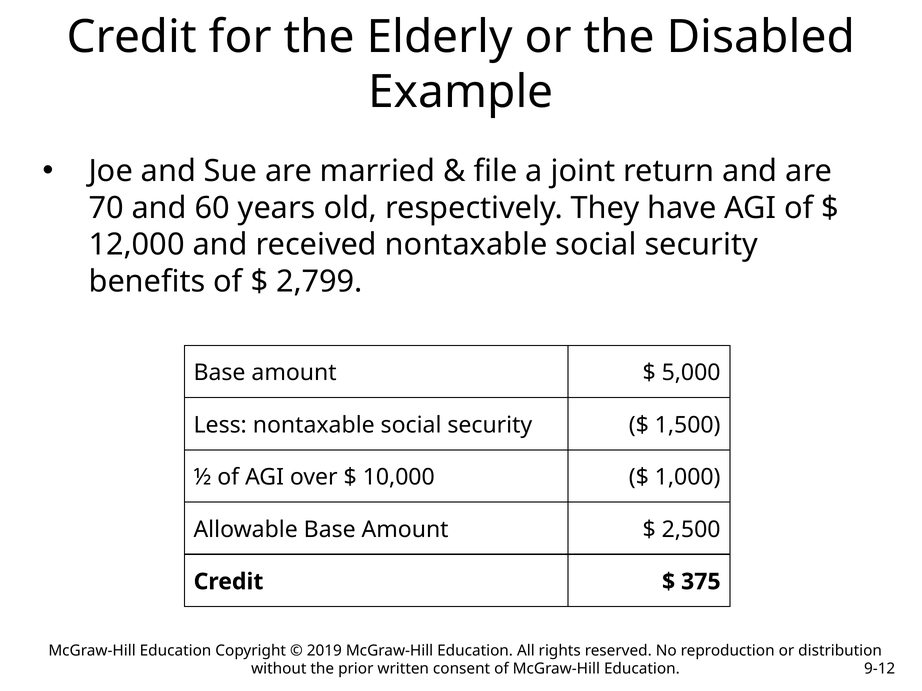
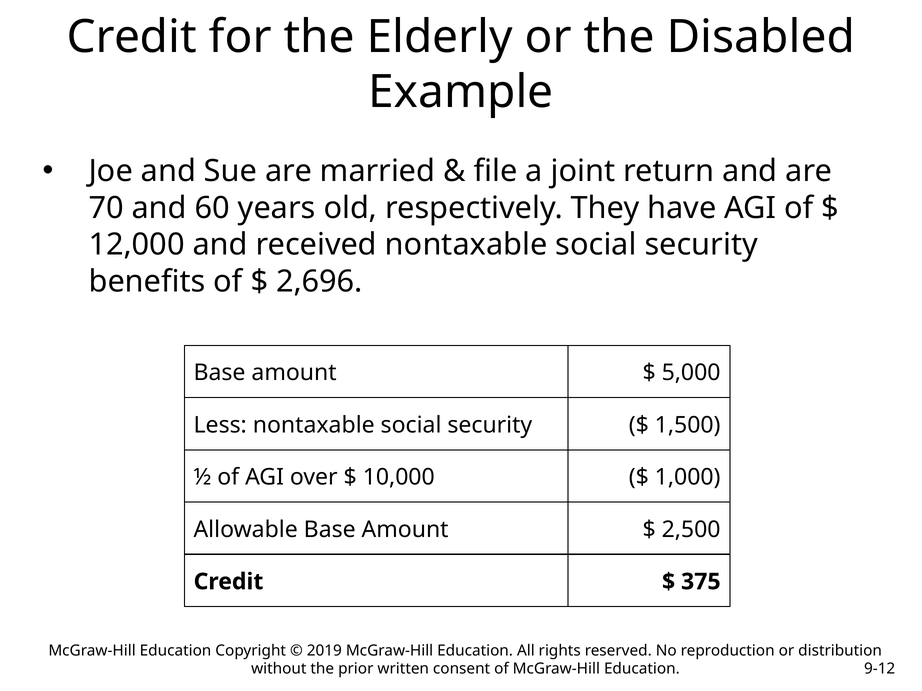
2,799: 2,799 -> 2,696 (319, 282)
